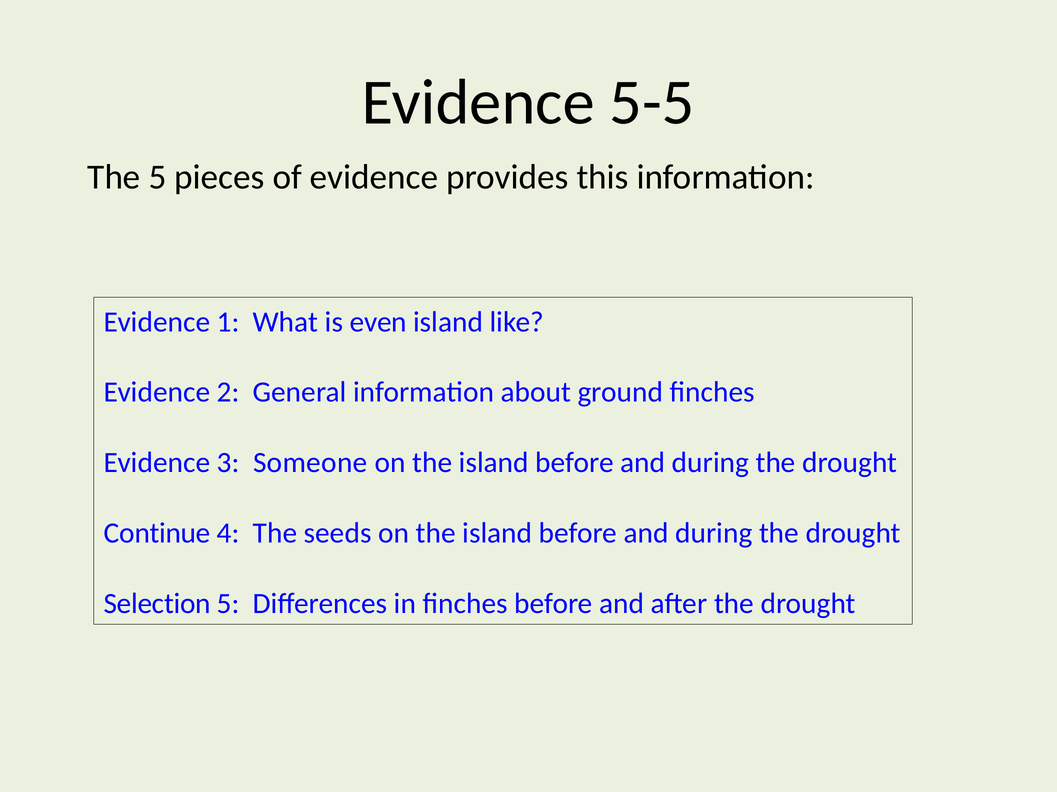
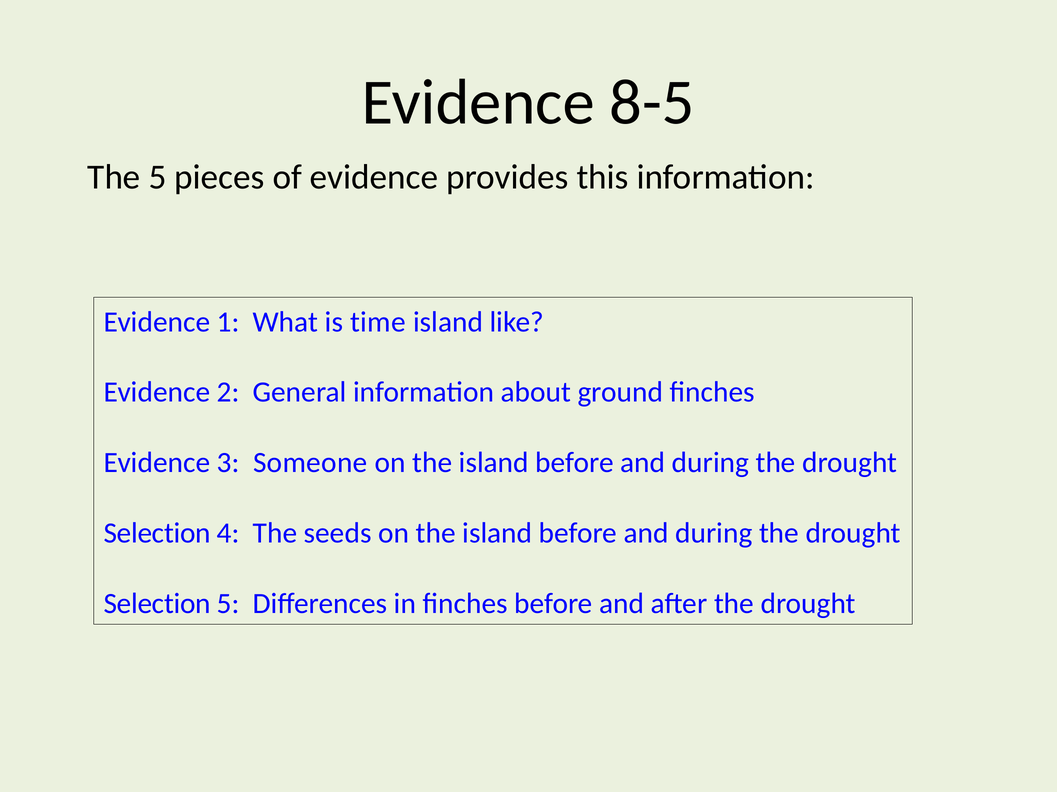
5-5: 5-5 -> 8-5 (652, 102)
even: even -> time (378, 322)
Continue: Continue -> Selection (157, 534)
